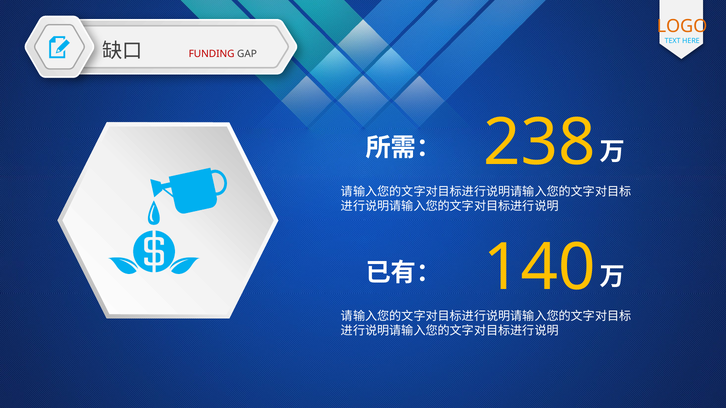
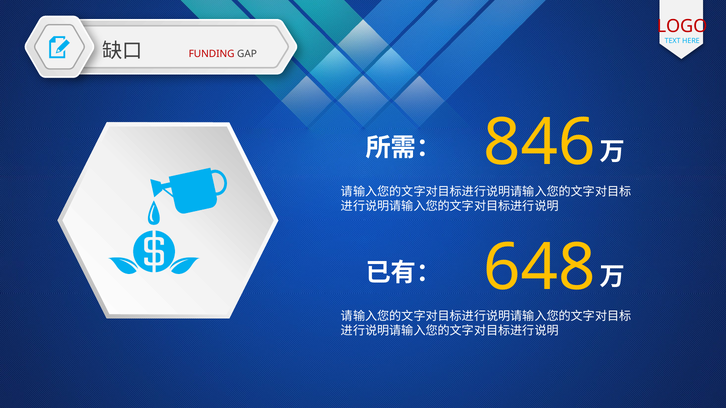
LOGO colour: orange -> red (682, 26)
238: 238 -> 846 (540, 143)
140: 140 -> 648 (540, 268)
